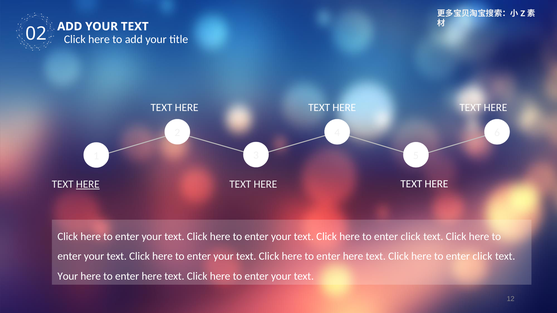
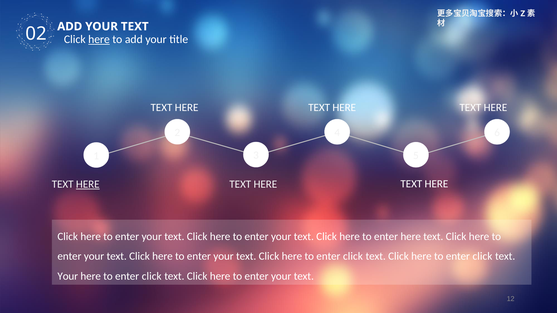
here underline: none -> present (99, 39)
click: click -> here (411, 237)
here: here -> click (353, 256)
here: here -> click (152, 276)
